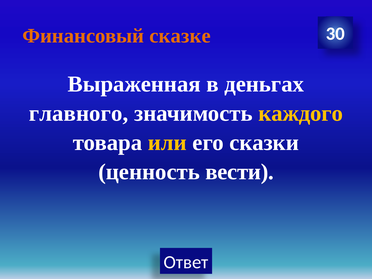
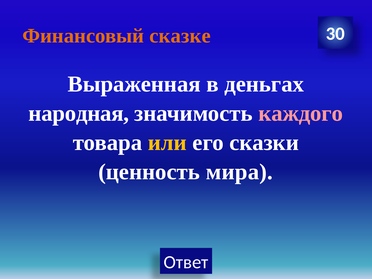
главного: главного -> народная (79, 113)
каждого colour: yellow -> pink (301, 113)
вести: вести -> мира (239, 172)
